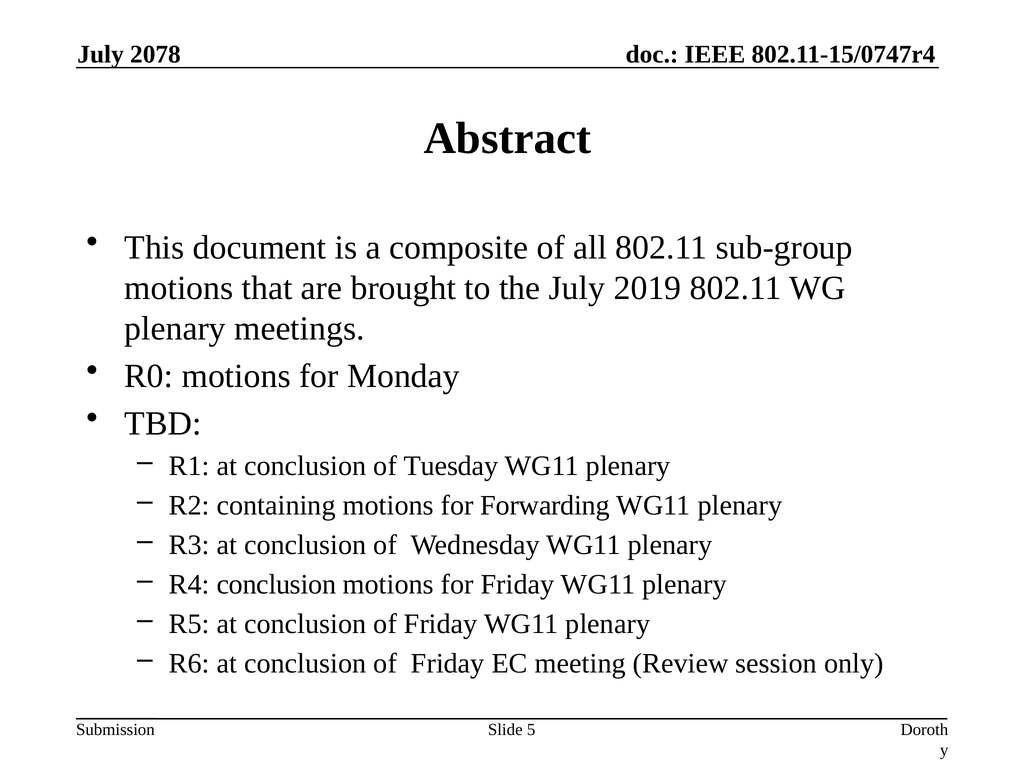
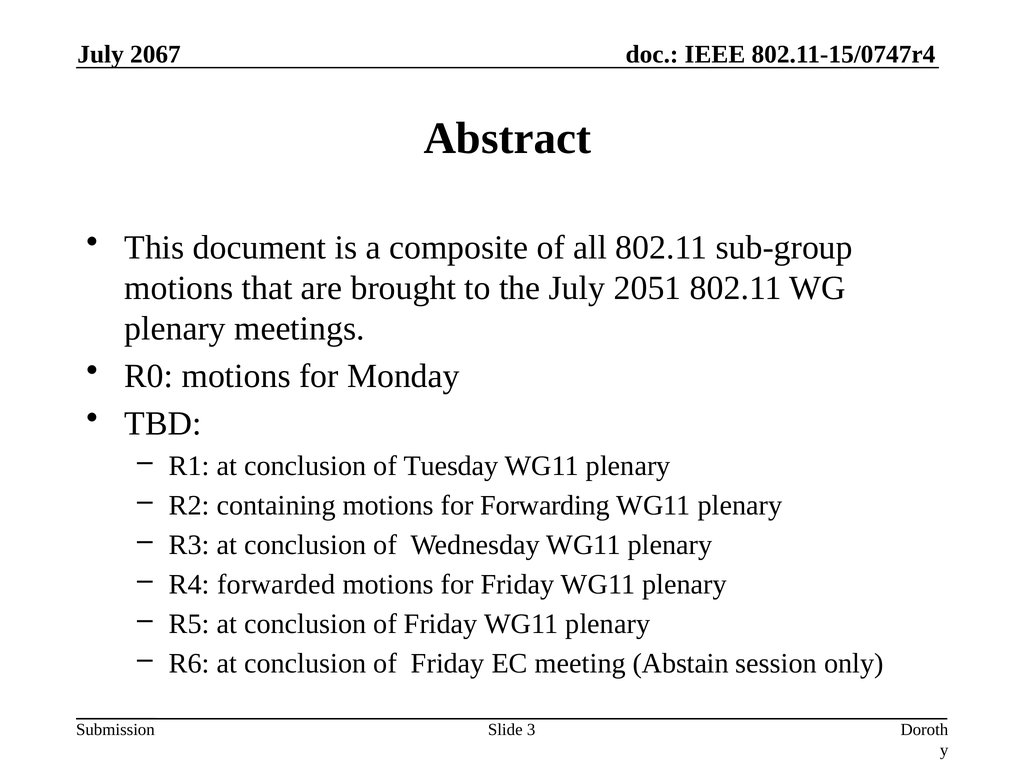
2078: 2078 -> 2067 (155, 54)
2019: 2019 -> 2051 (648, 288)
R4 conclusion: conclusion -> forwarded (276, 585)
Review: Review -> Abstain (681, 663)
5: 5 -> 3 (531, 730)
